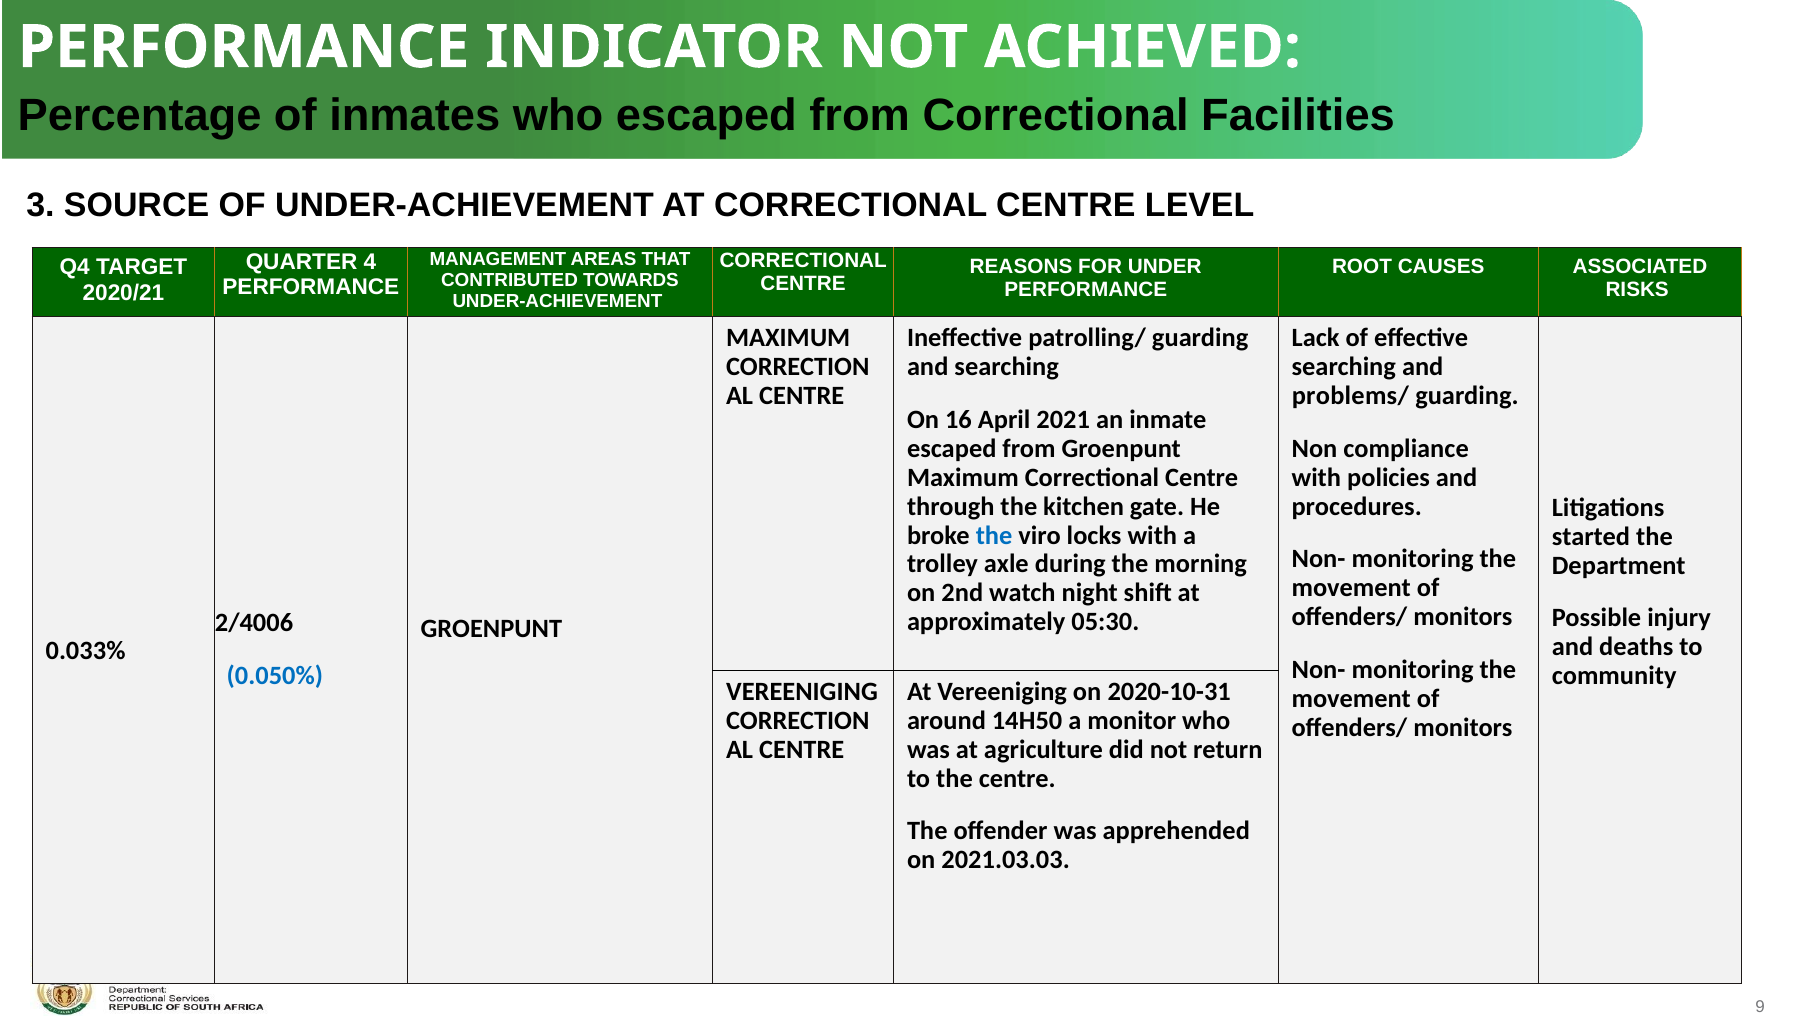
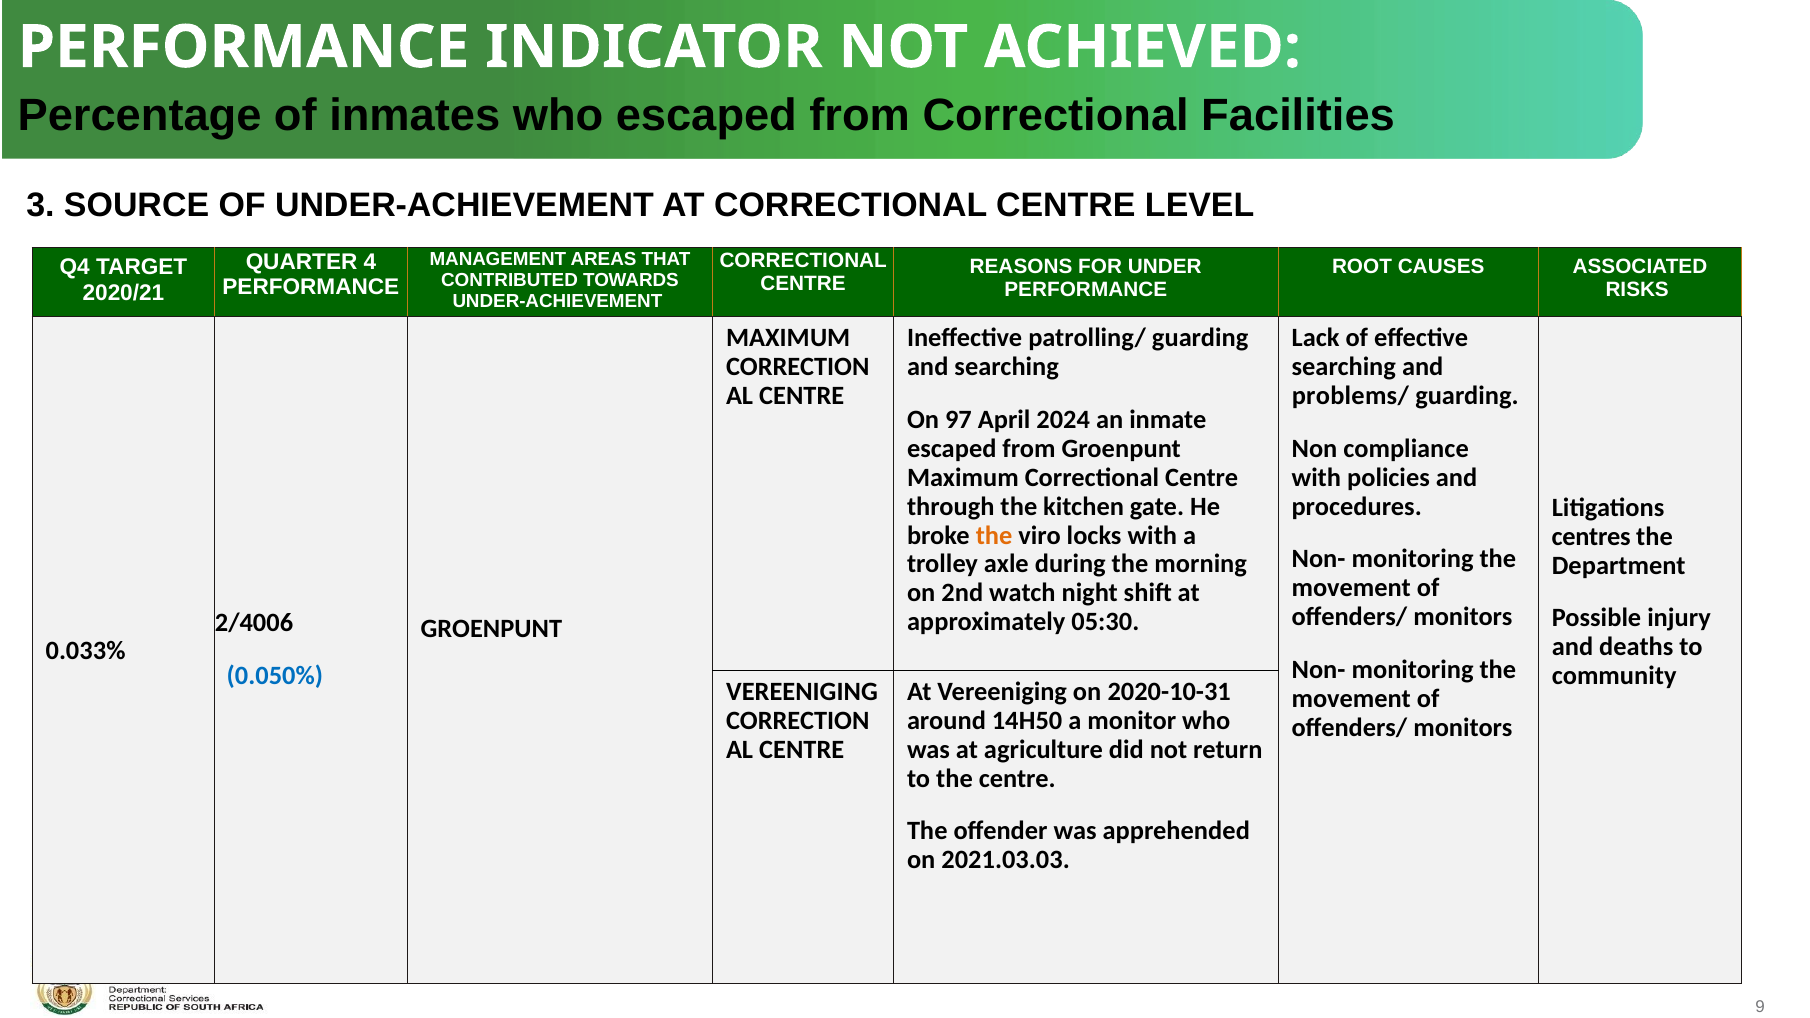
16: 16 -> 97 (958, 420)
2021: 2021 -> 2024 (1063, 420)
the colour: blue -> orange (994, 535)
started: started -> centres (1591, 537)
